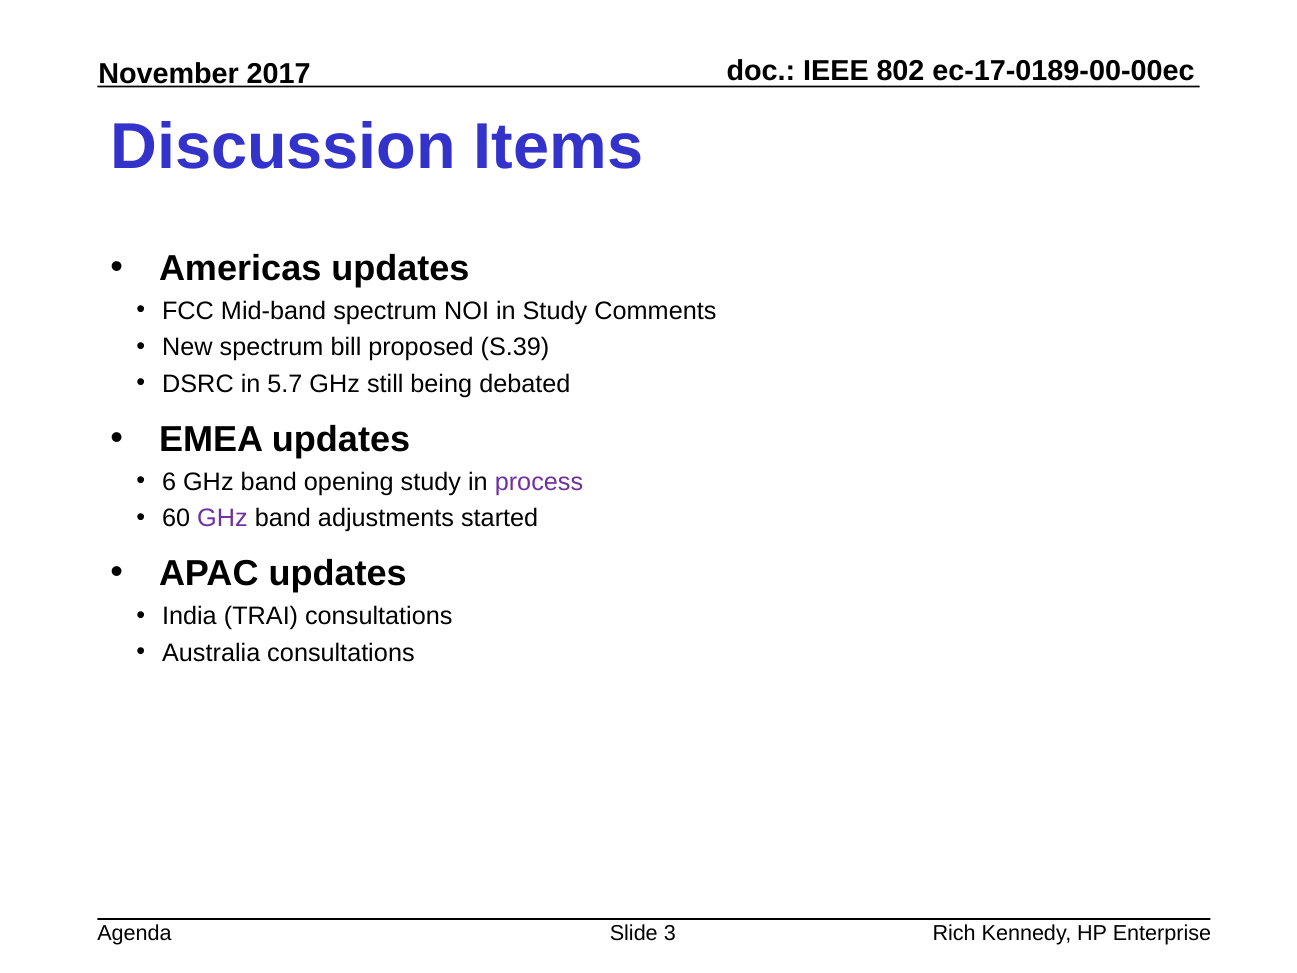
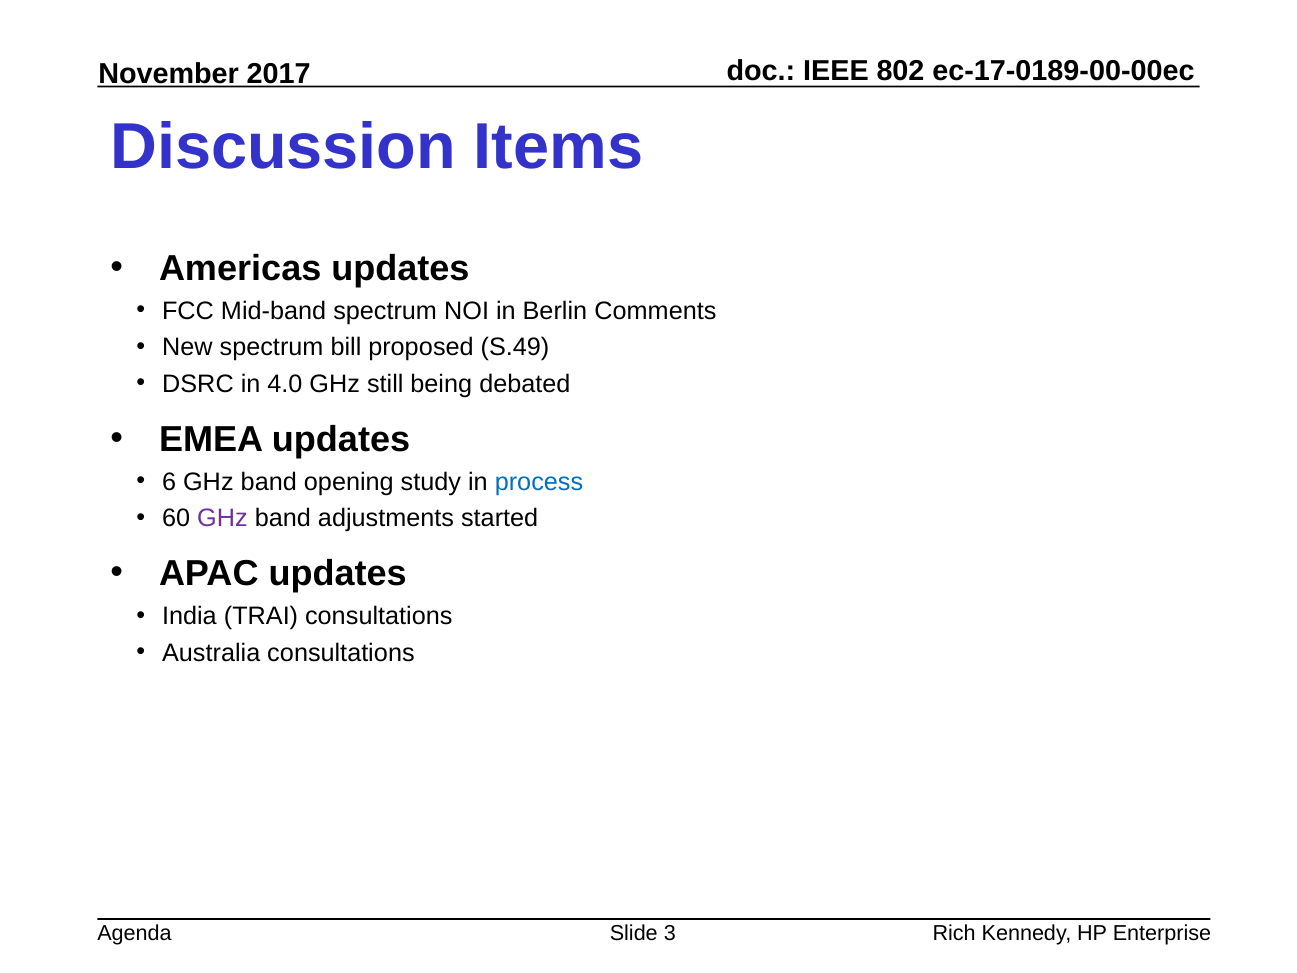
in Study: Study -> Berlin (555, 311)
S.39: S.39 -> S.49 (515, 347)
5.7: 5.7 -> 4.0 (285, 384)
process colour: purple -> blue (539, 482)
